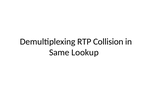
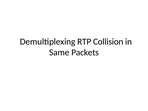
Lookup: Lookup -> Packets (85, 52)
